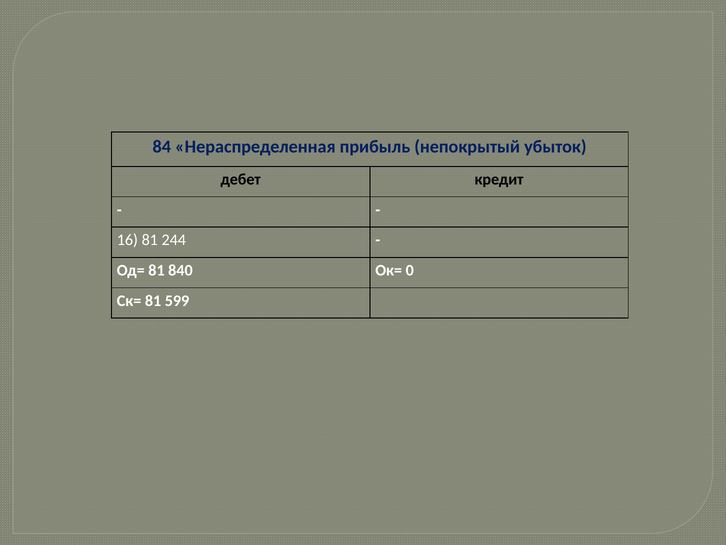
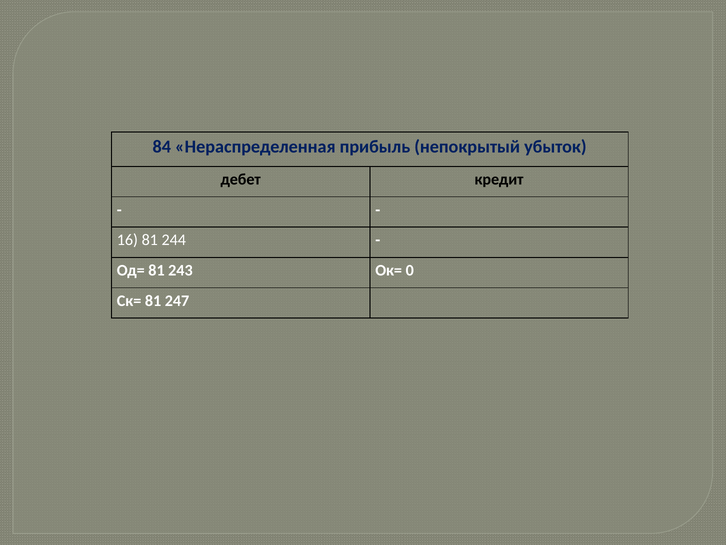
840: 840 -> 243 (180, 270)
599: 599 -> 247 (177, 300)
